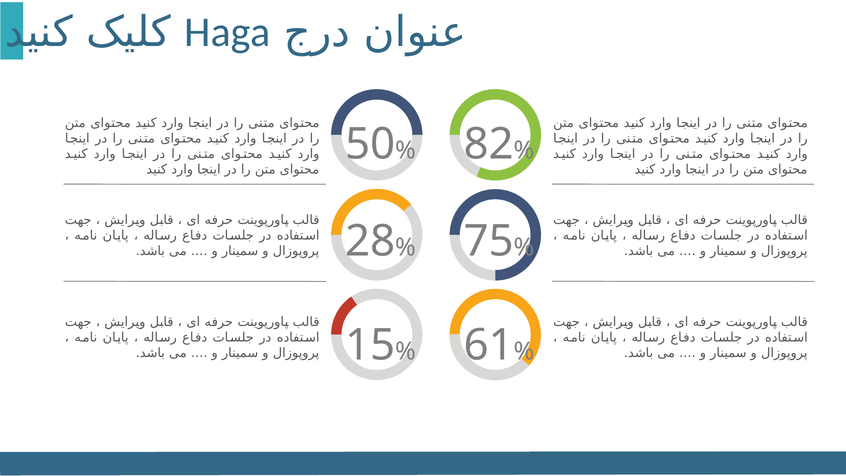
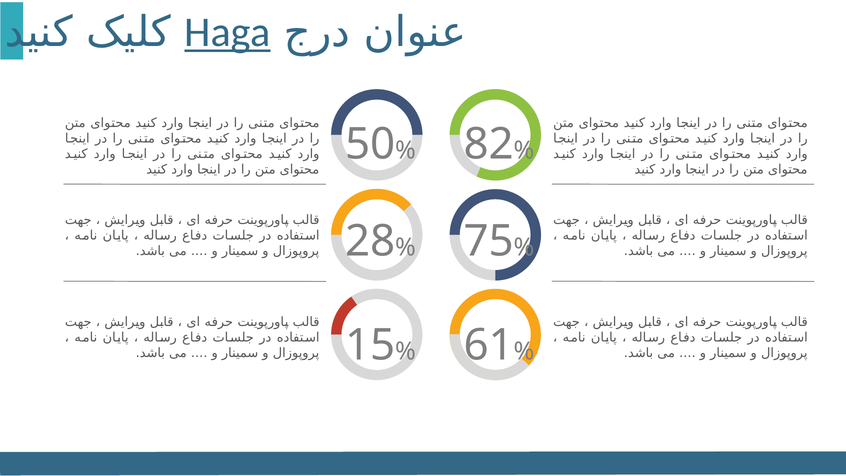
Haga underline: none -> present (227, 33)
